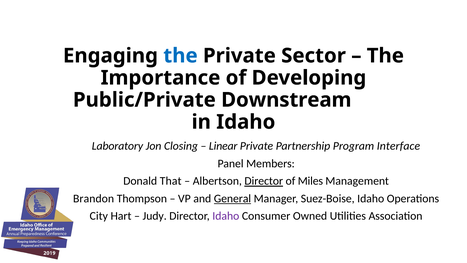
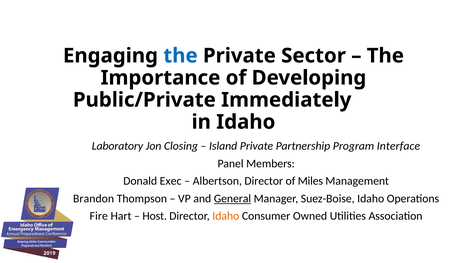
Downstream: Downstream -> Immediately (286, 100)
Linear: Linear -> Island (223, 146)
That: That -> Exec (171, 181)
Director underline: present -> none (264, 181)
City: City -> Fire (99, 216)
Judy: Judy -> Host (155, 216)
Idaho colour: purple -> orange (226, 216)
